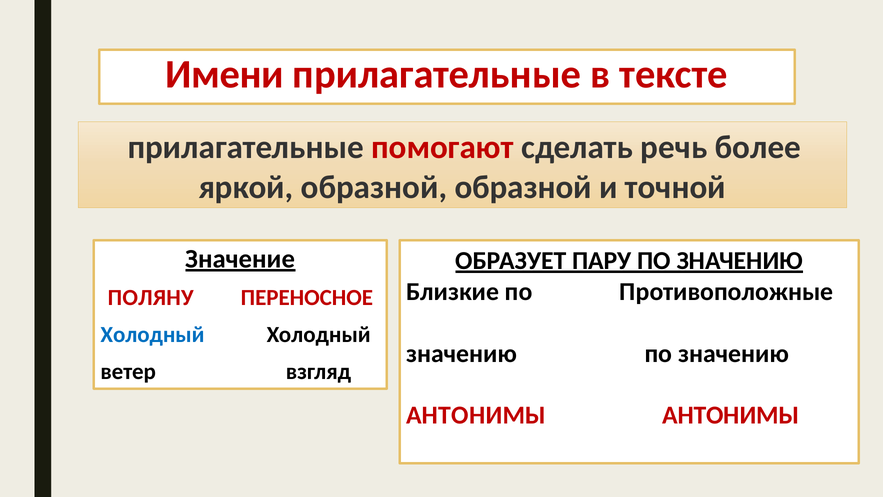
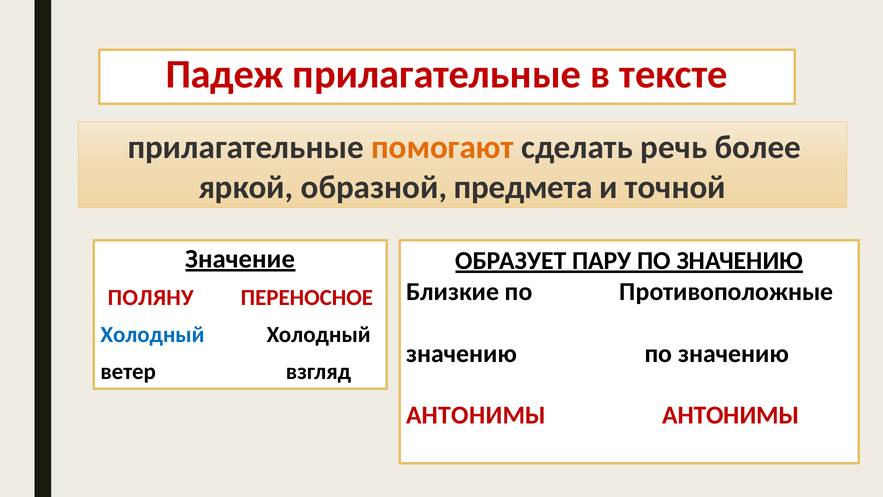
Имени: Имени -> Падеж (225, 74)
помогают colour: red -> orange (442, 147)
образной образной: образной -> предмета (523, 187)
